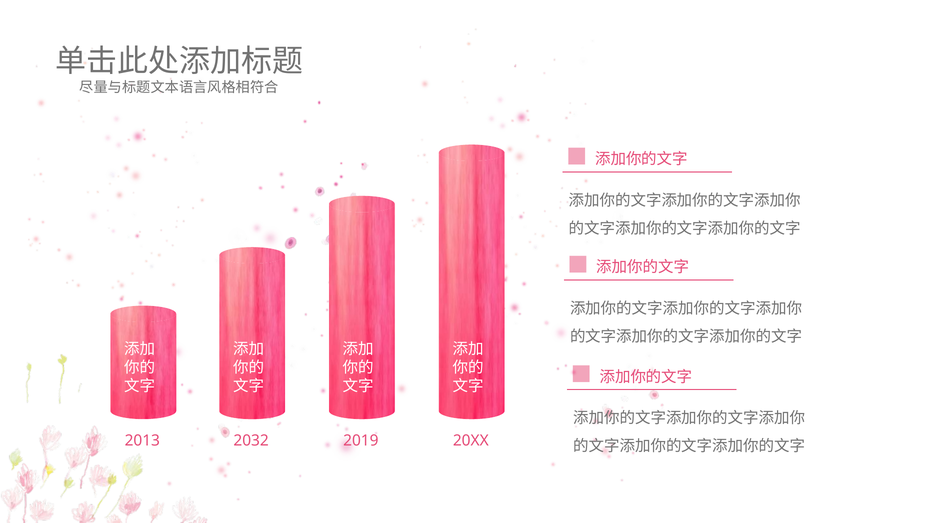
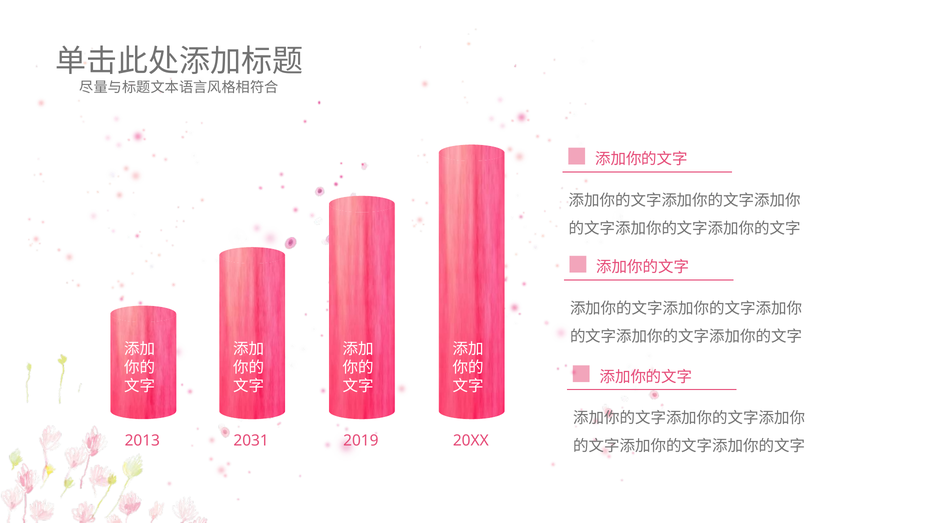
2032: 2032 -> 2031 (251, 440)
